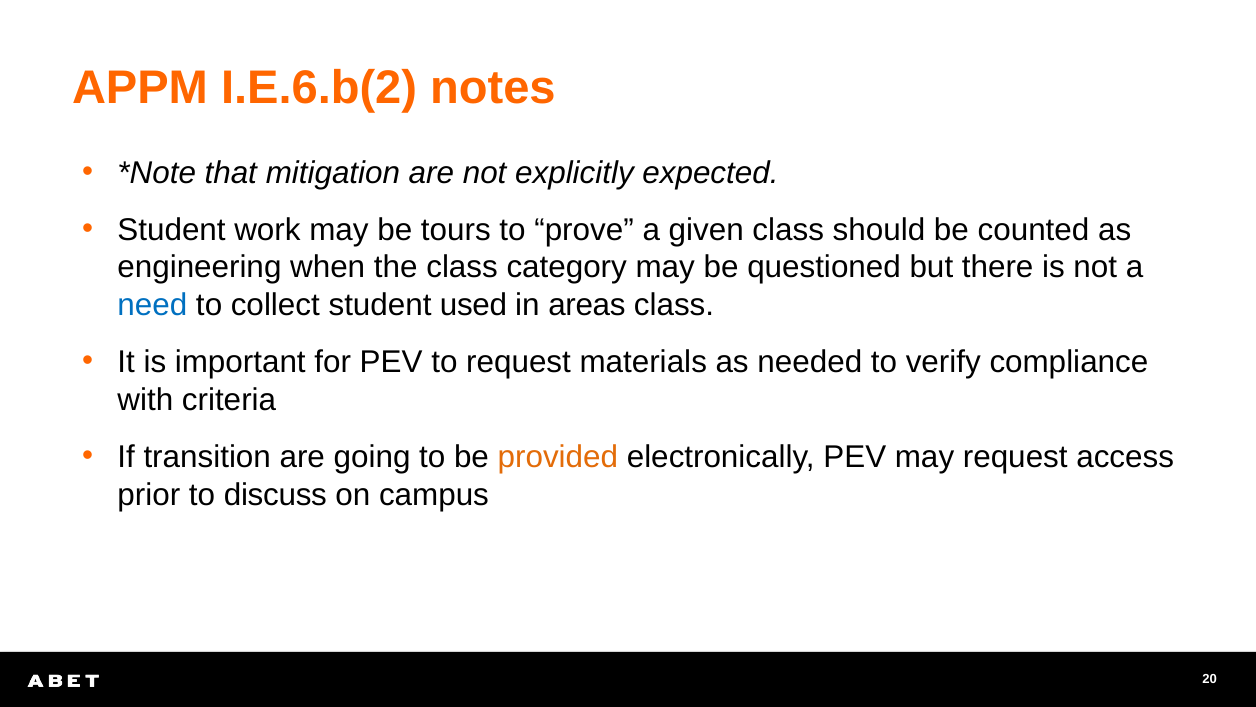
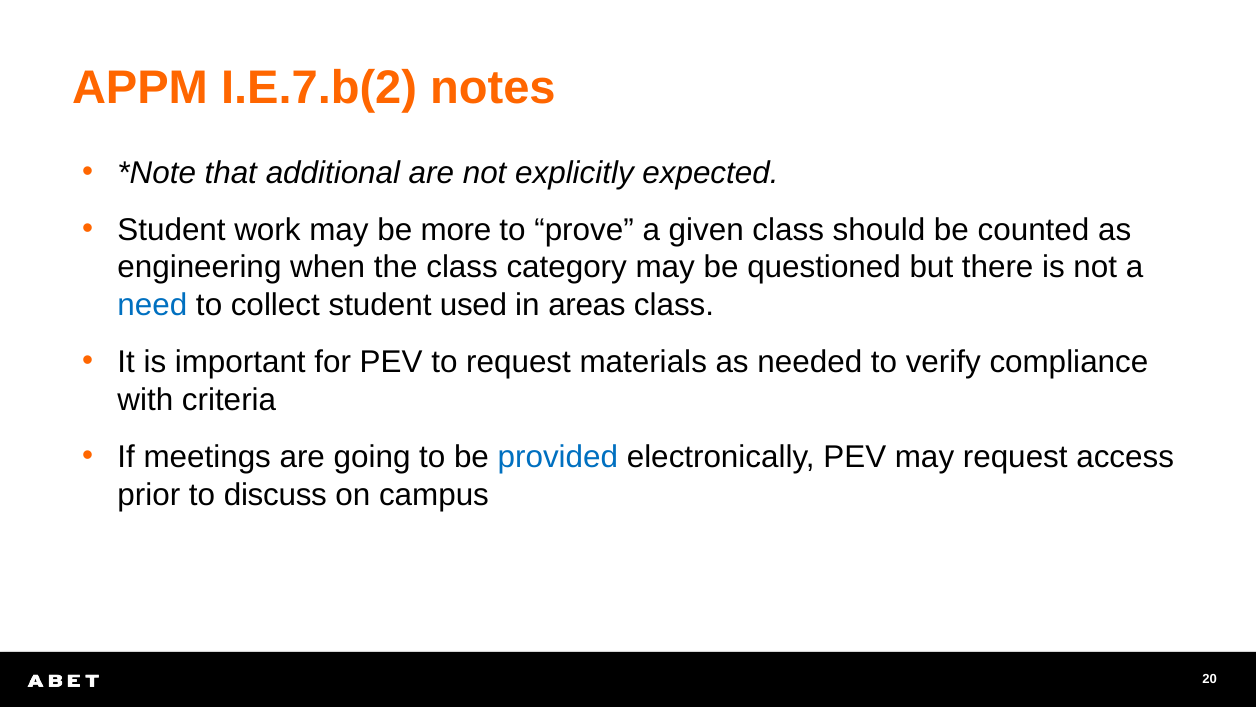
I.E.6.b(2: I.E.6.b(2 -> I.E.7.b(2 (319, 88)
mitigation: mitigation -> additional (333, 173)
tours: tours -> more (456, 230)
transition: transition -> meetings (207, 457)
provided colour: orange -> blue (558, 457)
